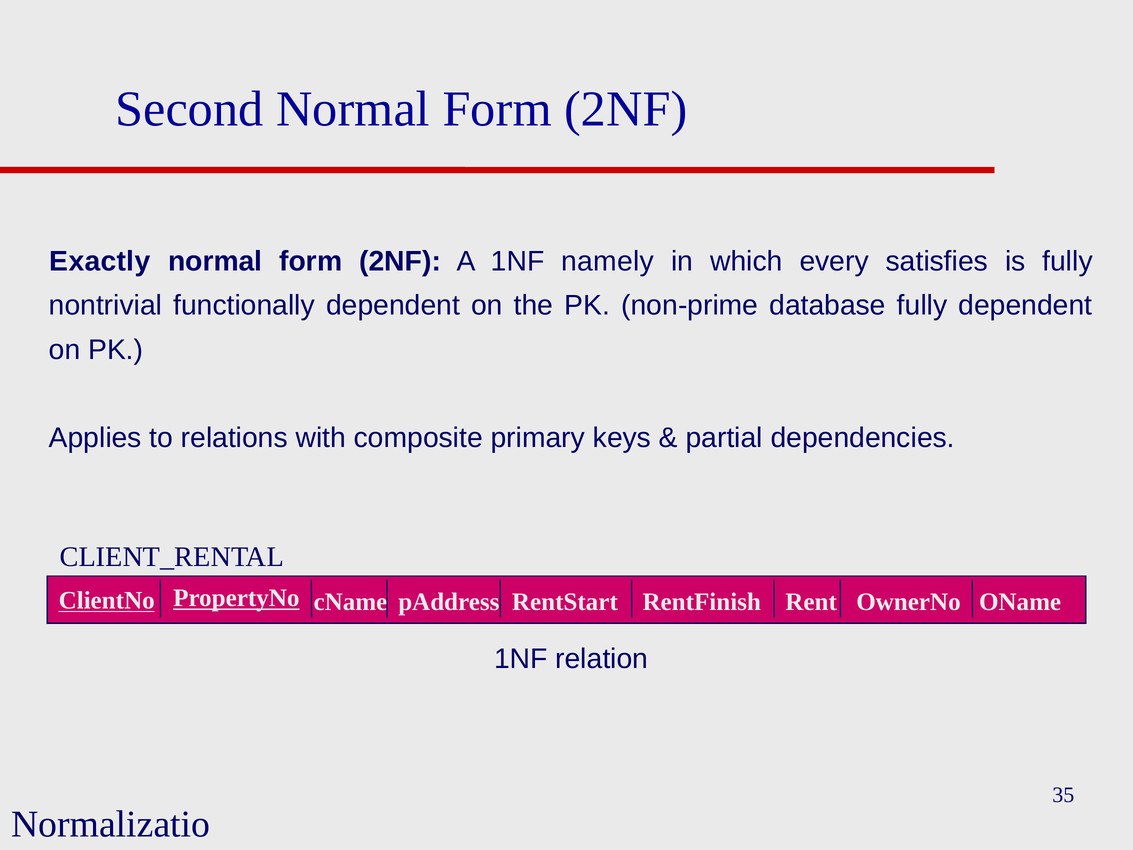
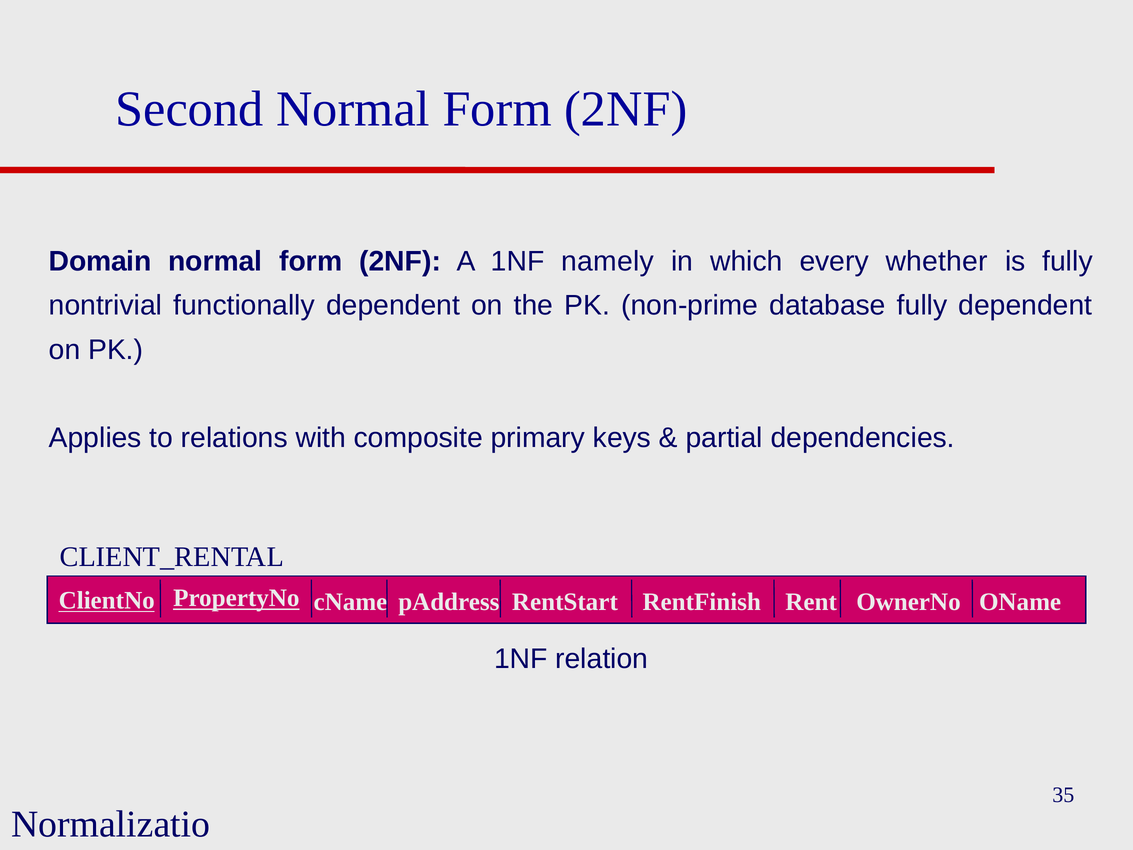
Exactly: Exactly -> Domain (100, 261)
satisfies: satisfies -> whether (937, 261)
